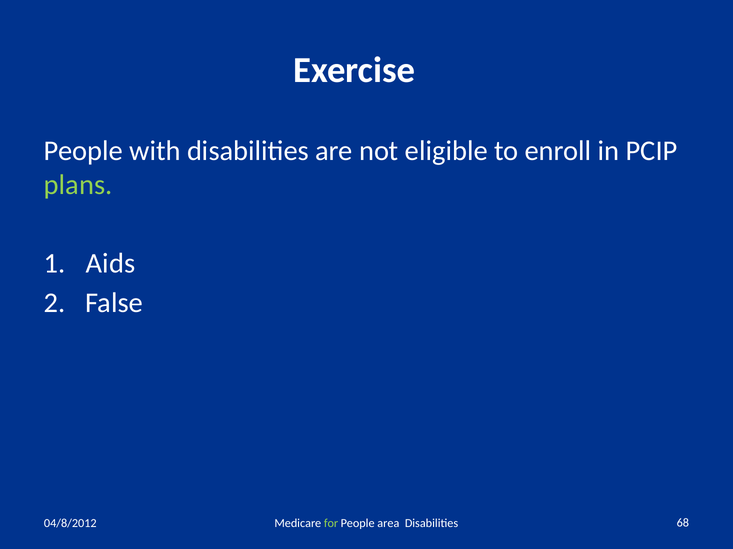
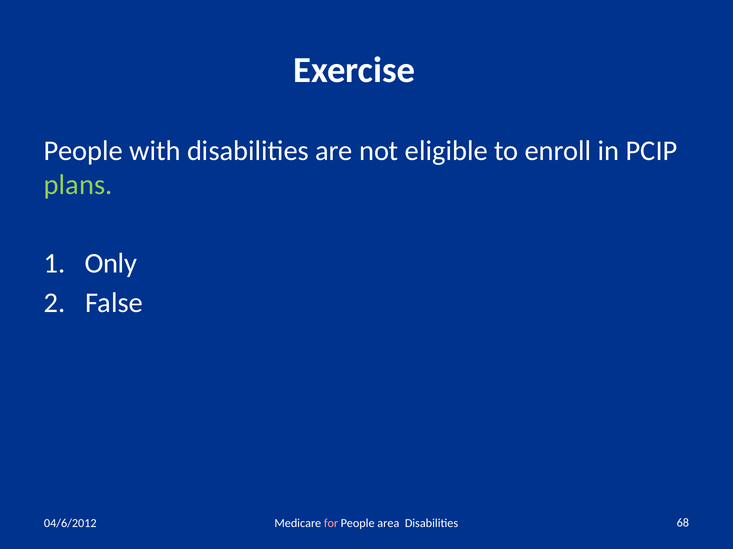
Aids: Aids -> Only (111, 264)
04/8/2012: 04/8/2012 -> 04/6/2012 (70, 524)
for colour: light green -> pink (331, 524)
